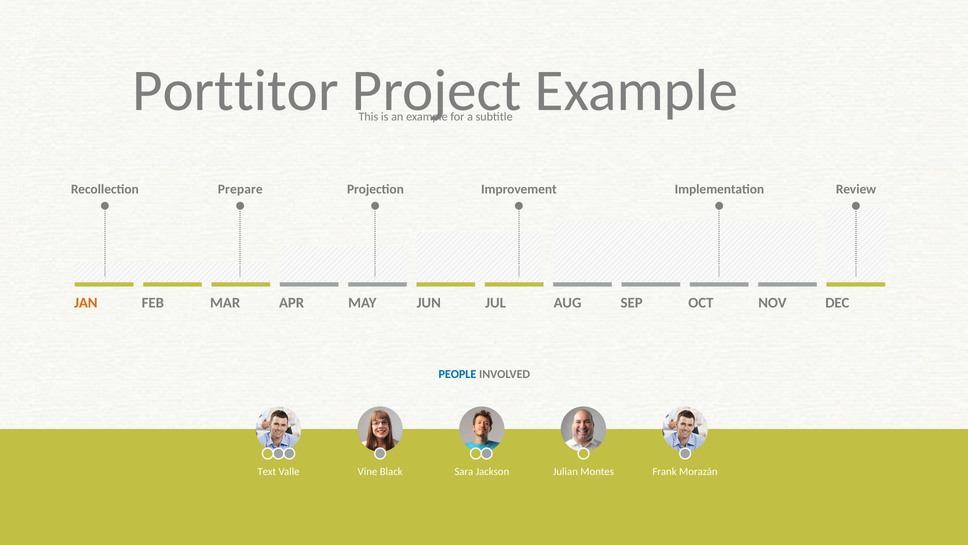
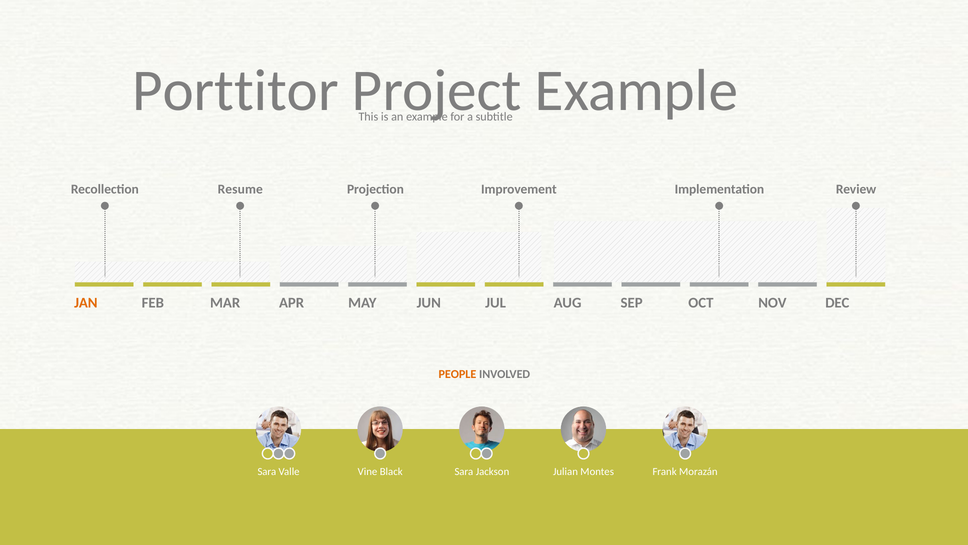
Prepare: Prepare -> Resume (240, 189)
PEOPLE colour: blue -> orange (457, 374)
Text: Text -> Sara (267, 471)
